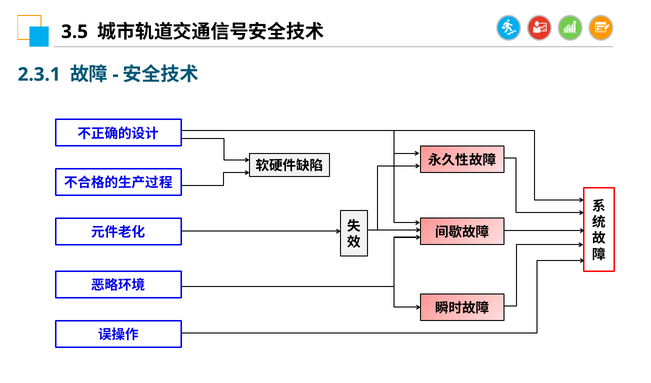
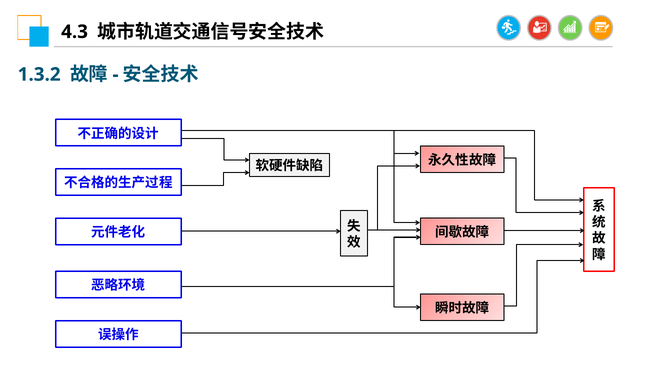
3.5: 3.5 -> 4.3 (75, 32)
2.3.1: 2.3.1 -> 1.3.2 (39, 74)
